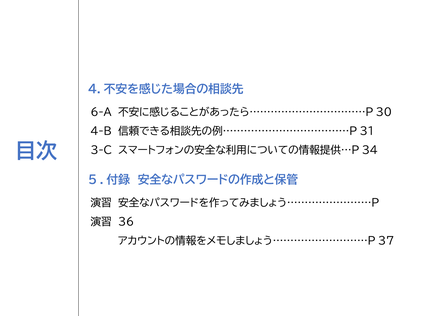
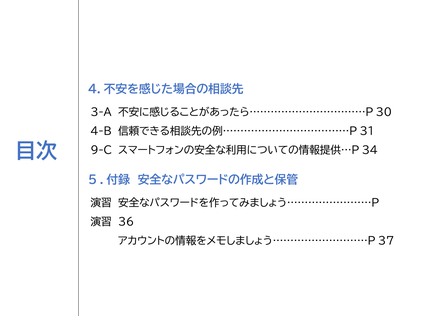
6-A: 6-A -> 3-A (101, 113)
3-C: 3-C -> 9-C (101, 151)
